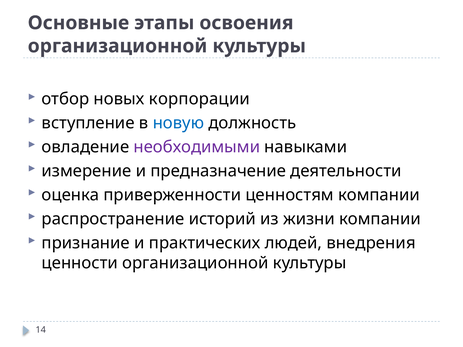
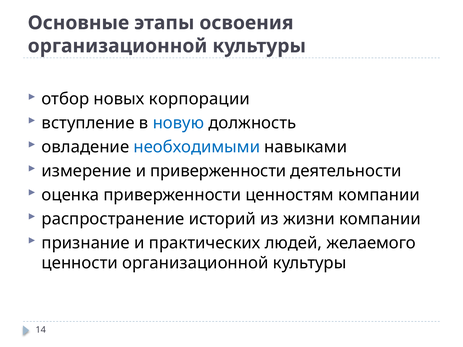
необходимыми colour: purple -> blue (197, 147)
и предназначение: предназначение -> приверженности (218, 171)
внедрения: внедрения -> желаемого (371, 243)
